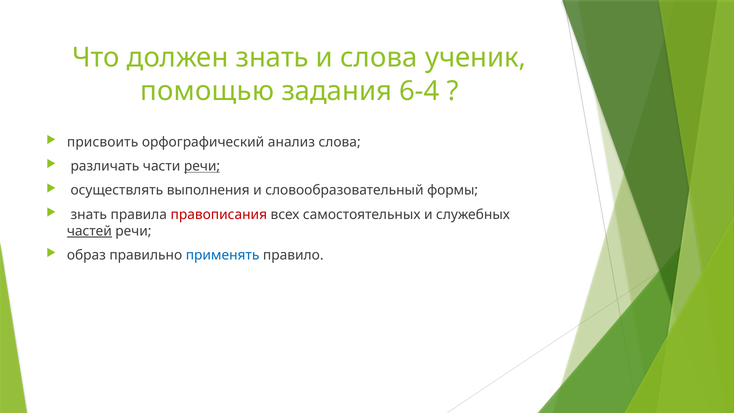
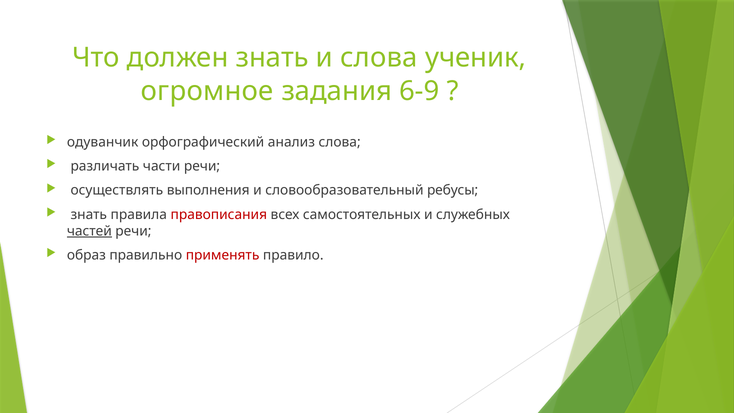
помощью: помощью -> огромное (207, 91)
6-4: 6-4 -> 6-9 (419, 91)
присвоить: присвоить -> одуванчик (103, 142)
речи underline: present -> none (202, 166)
формы: формы -> ребусы (453, 190)
применять colour: blue -> red (223, 255)
